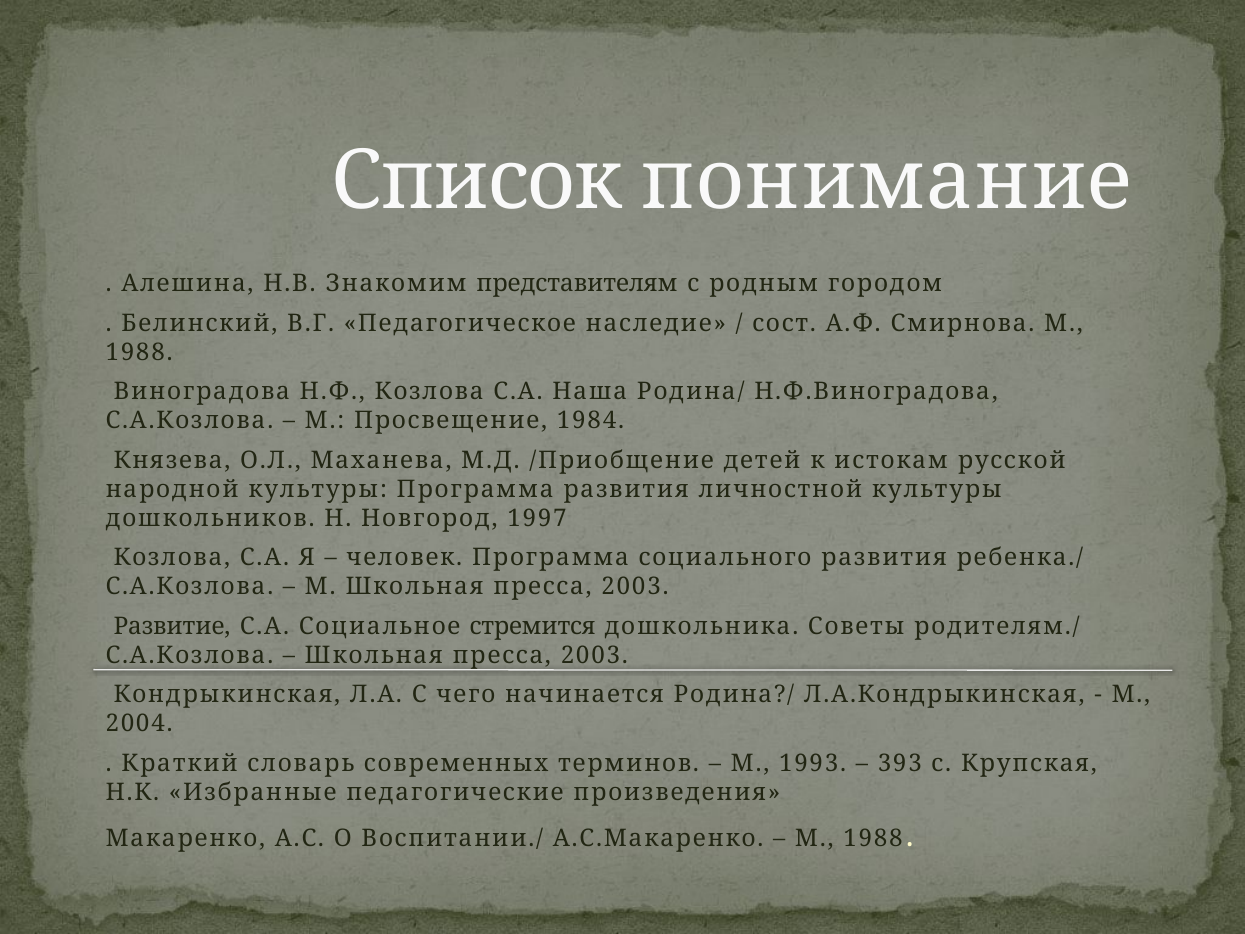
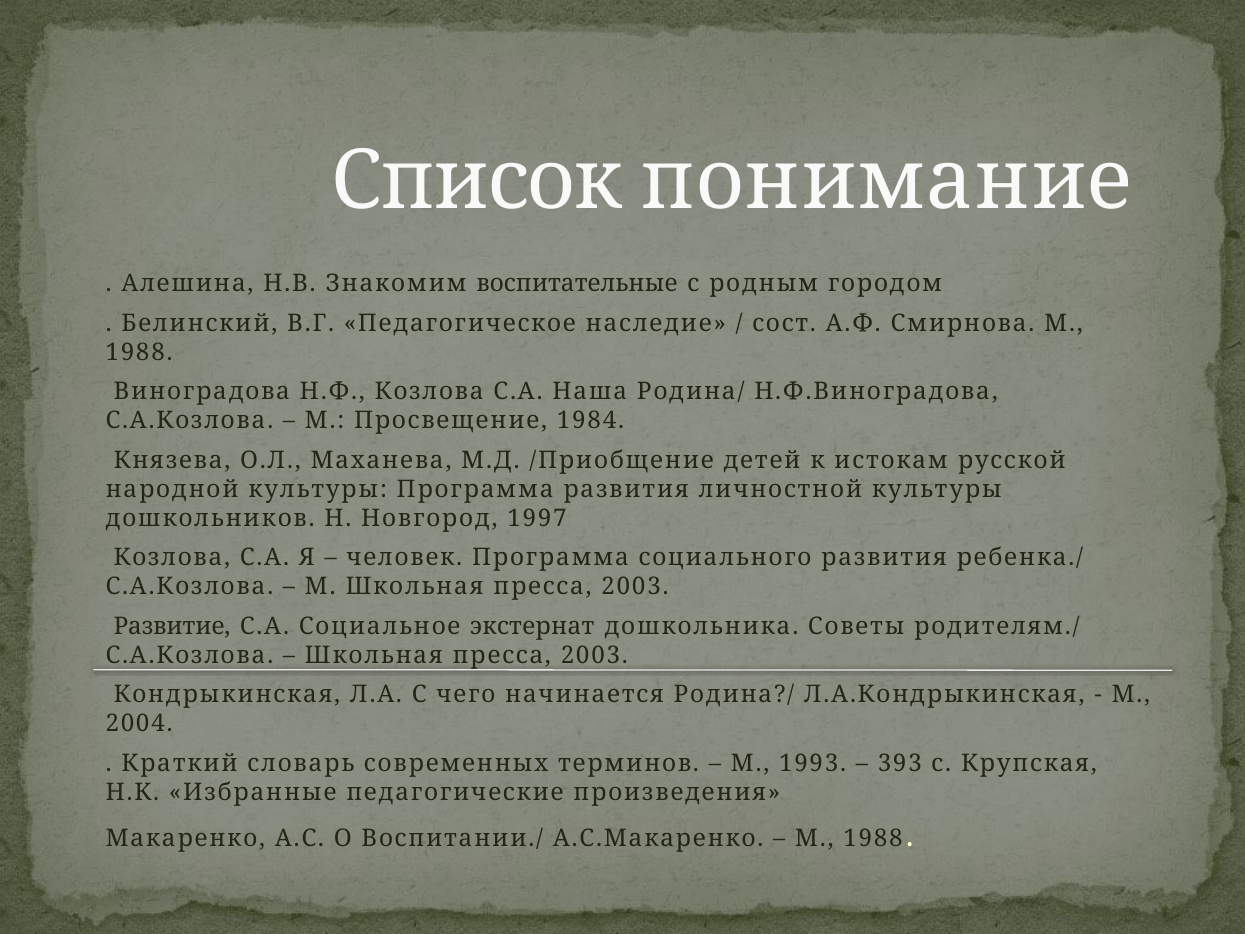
представителям: представителям -> воспитательные (577, 284)
стремится: стремится -> экстернат (532, 626)
